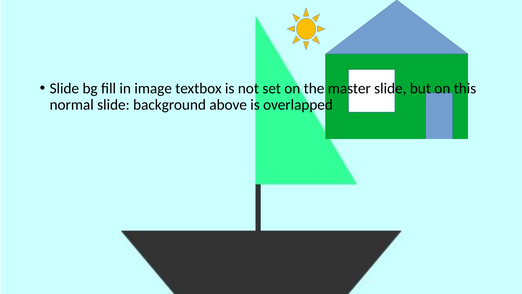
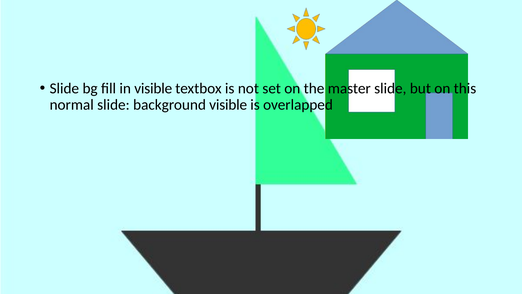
in image: image -> visible (153, 88)
background above: above -> visible (228, 105)
